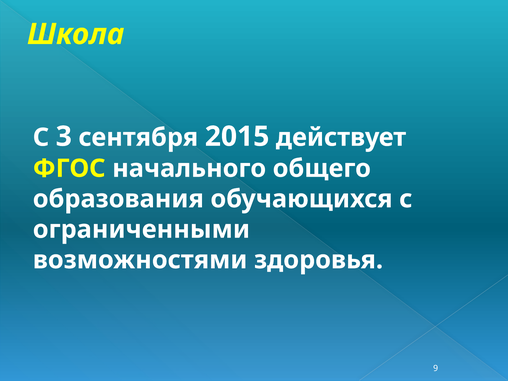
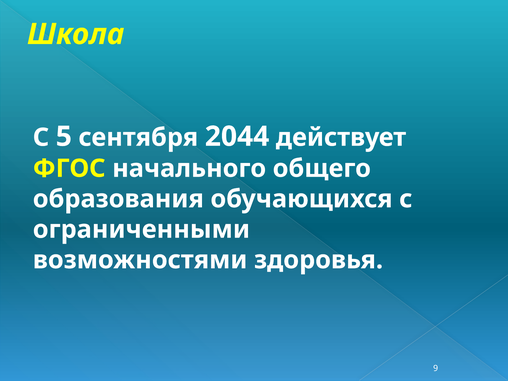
3: 3 -> 5 (64, 137)
2015: 2015 -> 2044 (237, 137)
